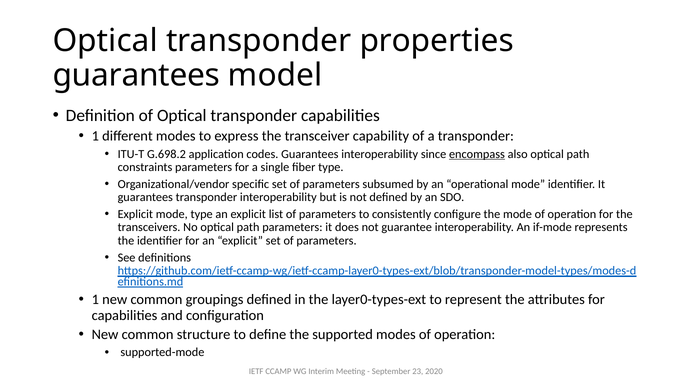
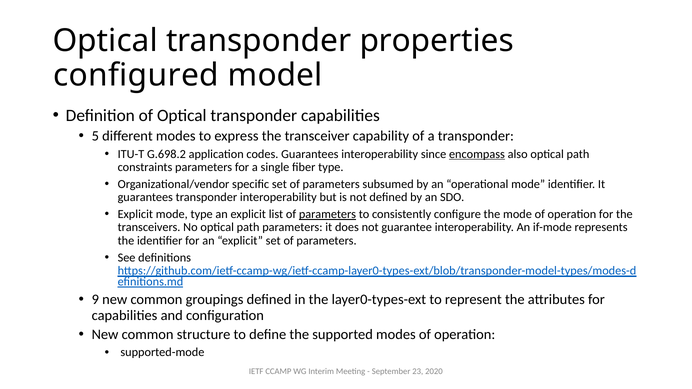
guarantees: guarantees -> configured (136, 75)
1: 1 -> 5 (95, 136)
parameters underline: none -> present (327, 214)
1: 1 -> 9 (95, 300)
